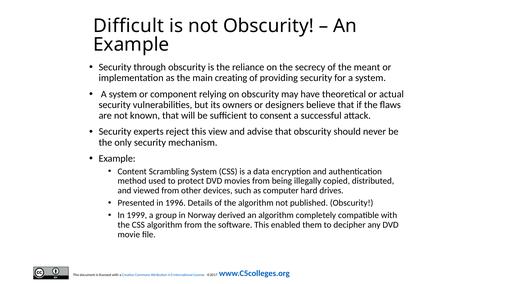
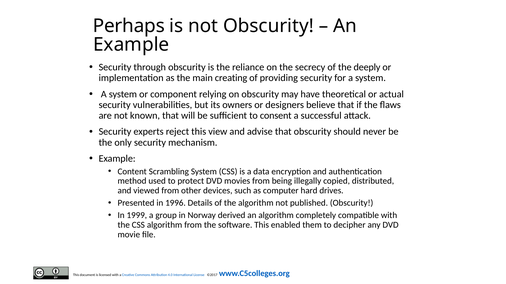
Difficult: Difficult -> Perhaps (129, 26)
meant: meant -> deeply (367, 67)
